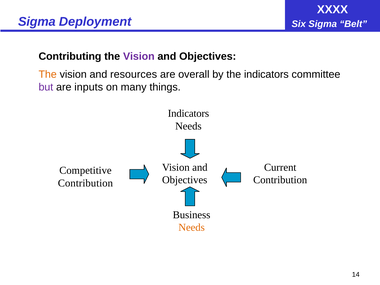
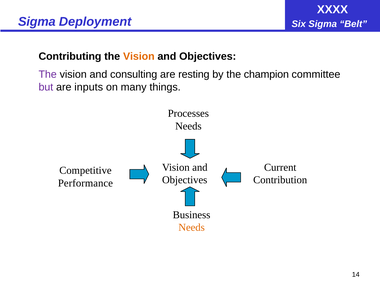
Vision colour: purple -> orange (139, 56)
The colour: orange -> purple (48, 74)
resources: resources -> consulting (134, 74)
overall: overall -> resting (194, 74)
the indicators: indicators -> champion (266, 74)
Indicators: Indicators -> Processes (188, 113)
Contribution: Contribution -> Performance (85, 183)
